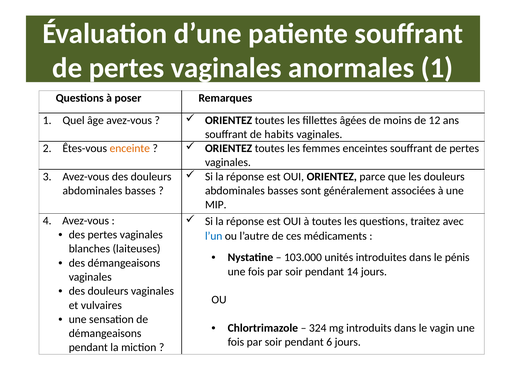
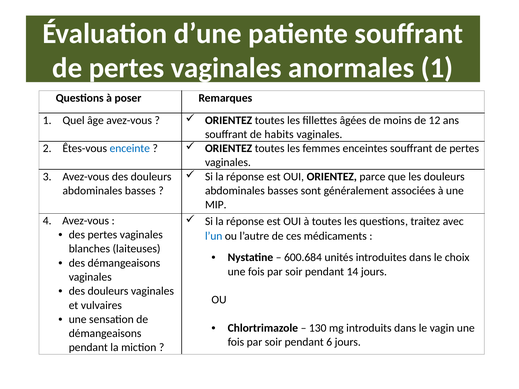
enceinte colour: orange -> blue (130, 149)
103.000: 103.000 -> 600.684 (303, 258)
pénis: pénis -> choix (457, 258)
324: 324 -> 130 (318, 328)
